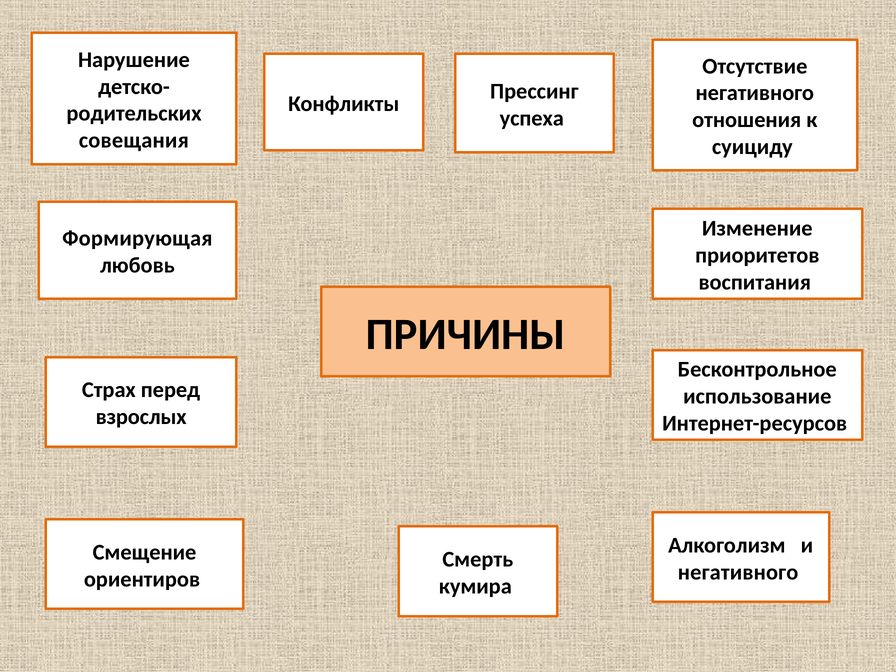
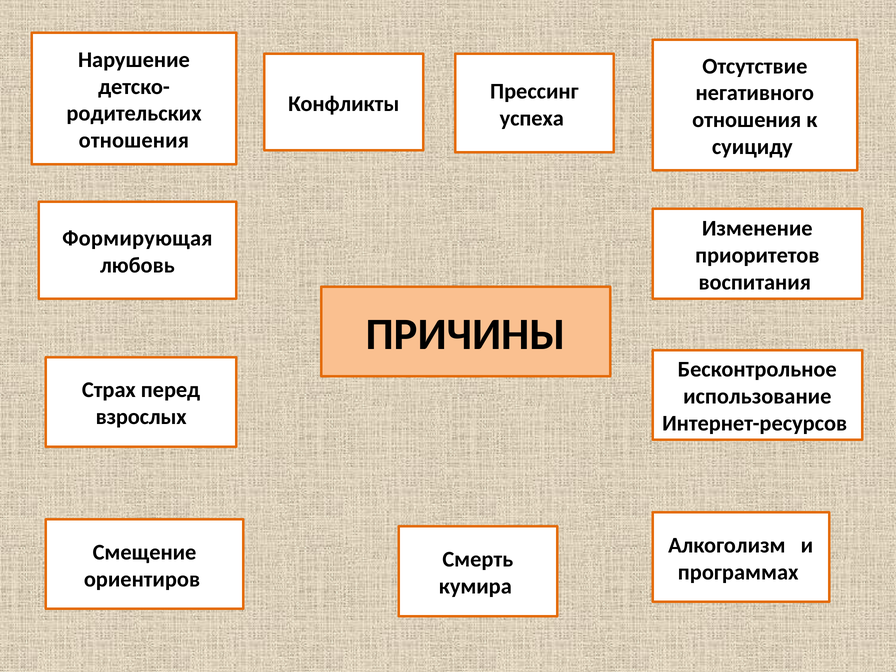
совещания: совещания -> отношения (134, 140)
негативного: негативного -> программах (738, 572)
